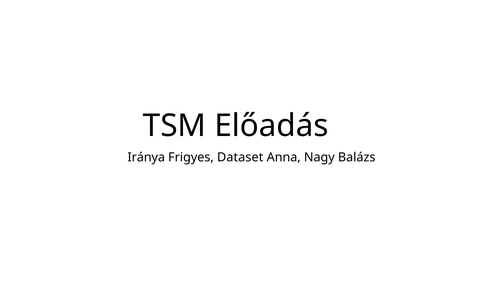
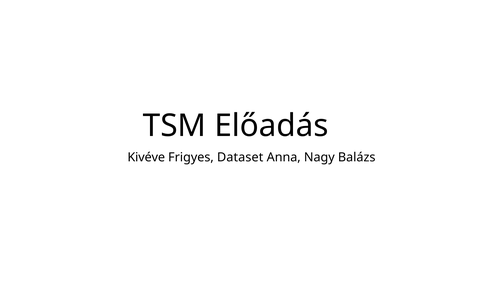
Iránya: Iránya -> Kivéve (146, 157)
